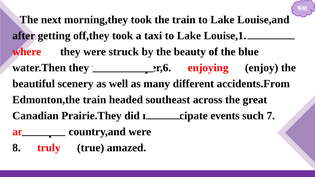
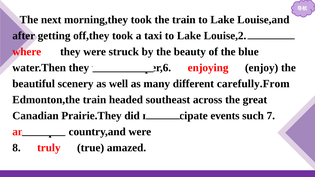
Louise,1: Louise,1 -> Louise,2 (225, 36)
accidents.From: accidents.From -> carefully.From (253, 84)
